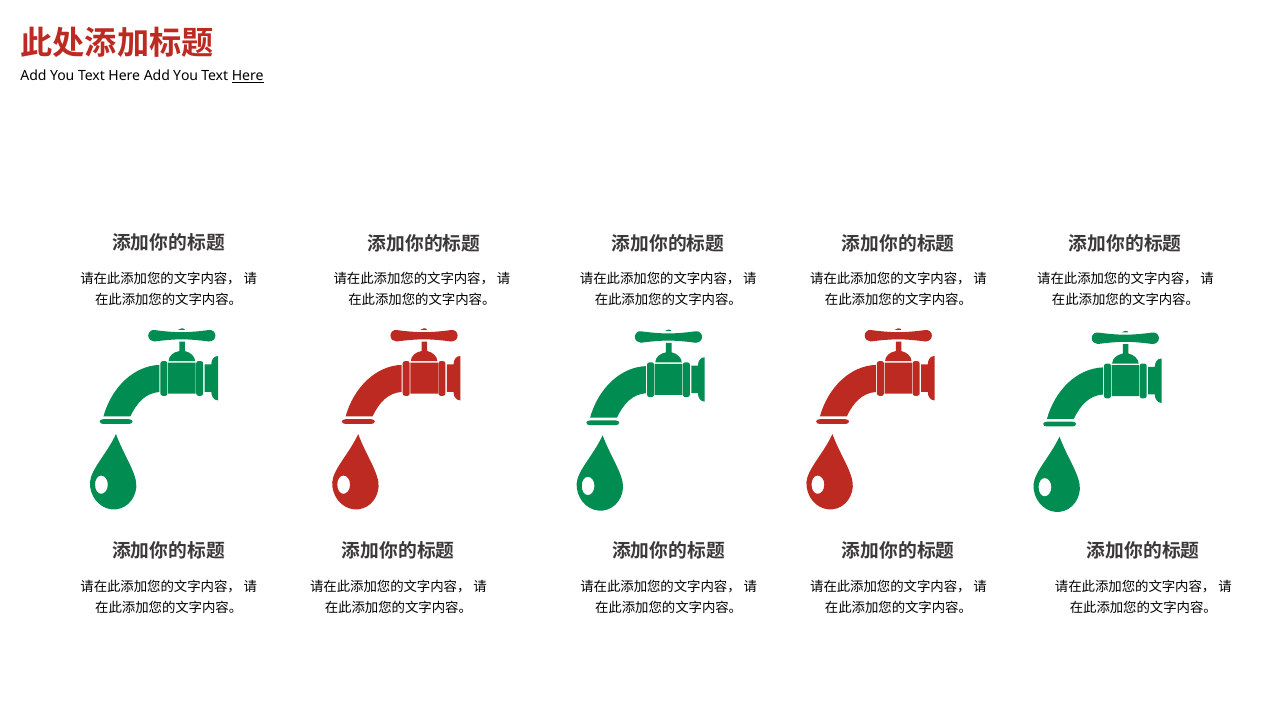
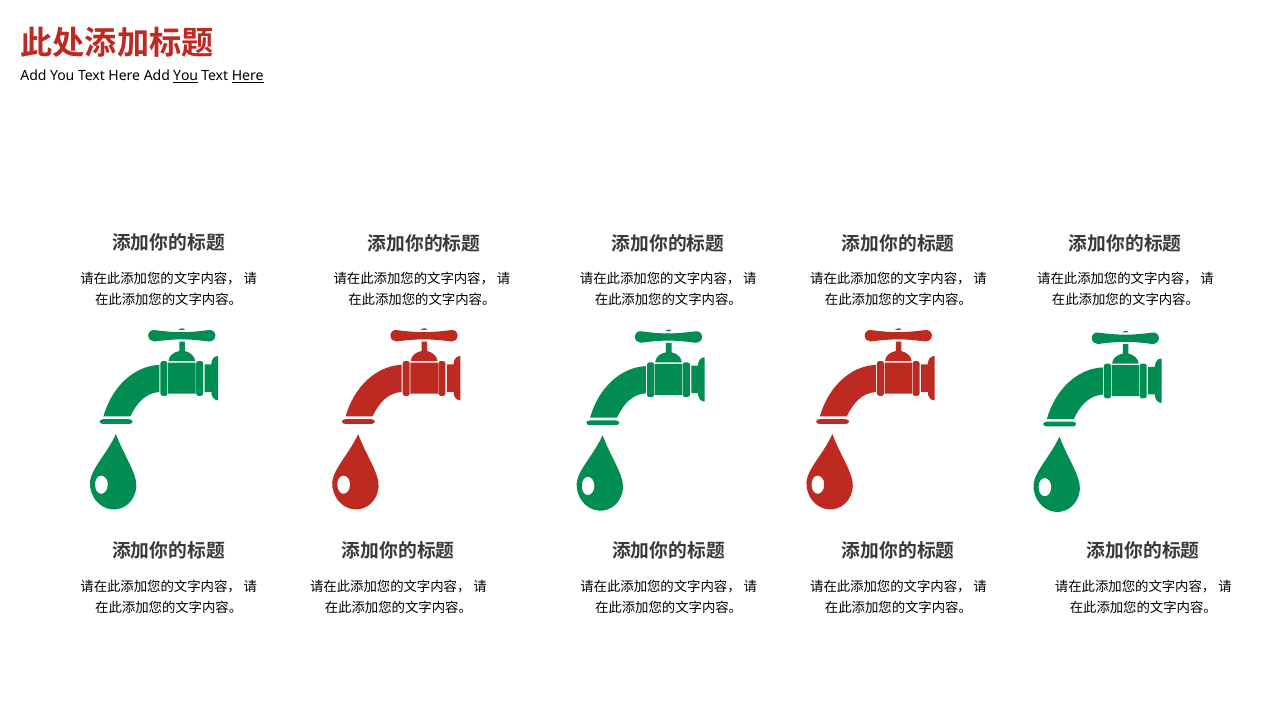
You underline: none -> present (186, 76)
